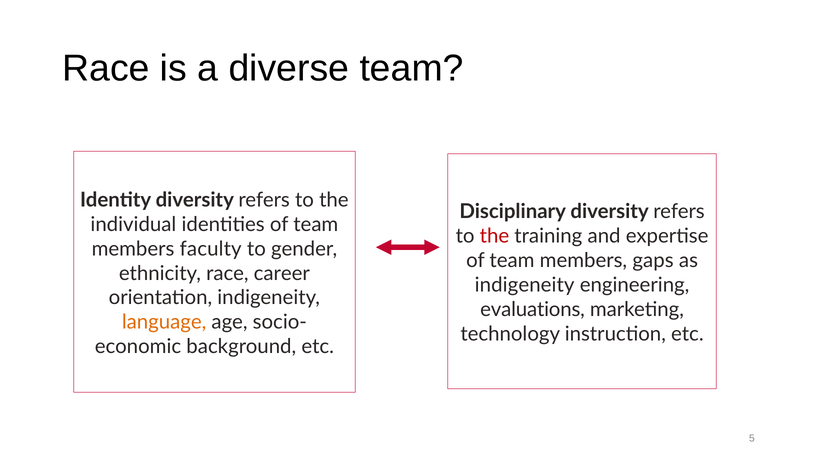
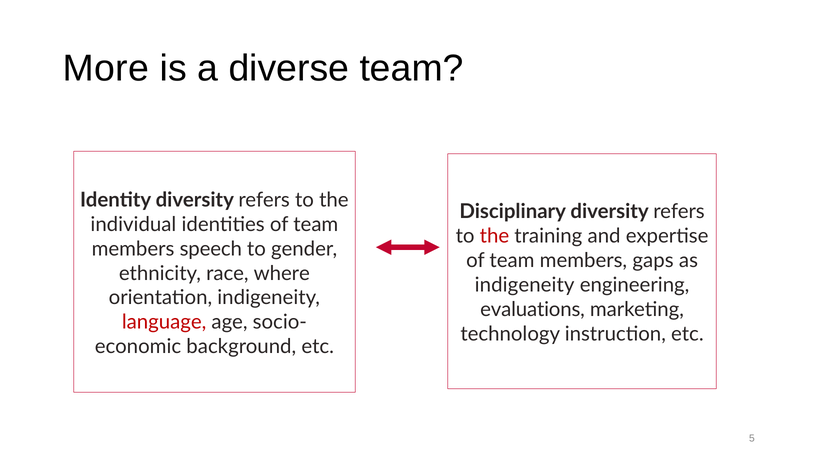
Race: Race -> More (106, 69)
faculty: faculty -> speech (211, 249)
career: career -> where (282, 274)
language colour: orange -> red (164, 323)
